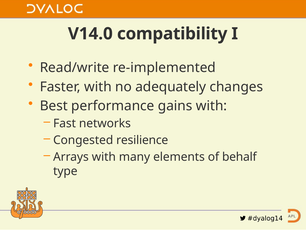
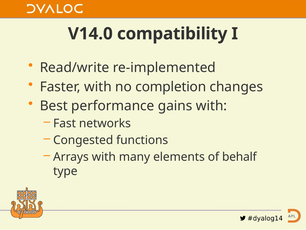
adequately: adequately -> completion (171, 87)
resilience: resilience -> functions (142, 140)
